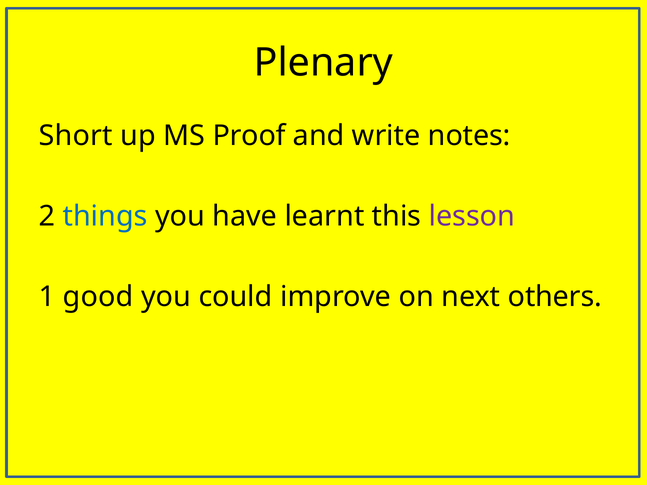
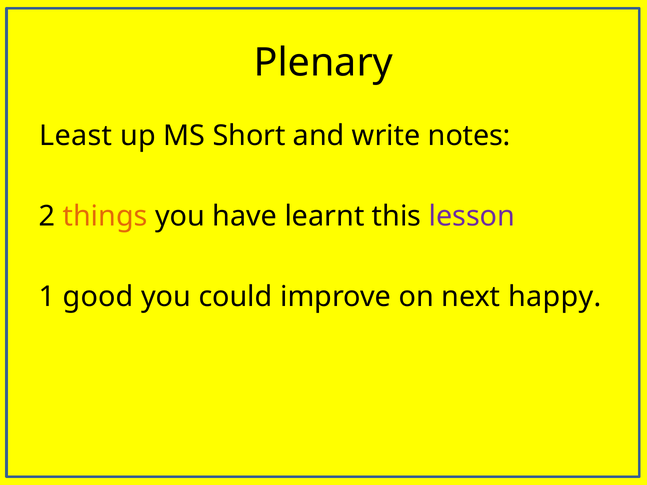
Short: Short -> Least (76, 136)
Proof: Proof -> Short (249, 136)
things colour: blue -> orange (105, 216)
others: others -> happy (555, 297)
